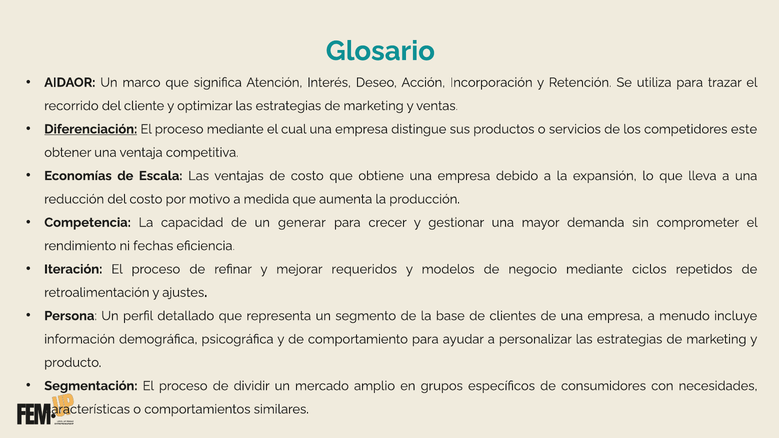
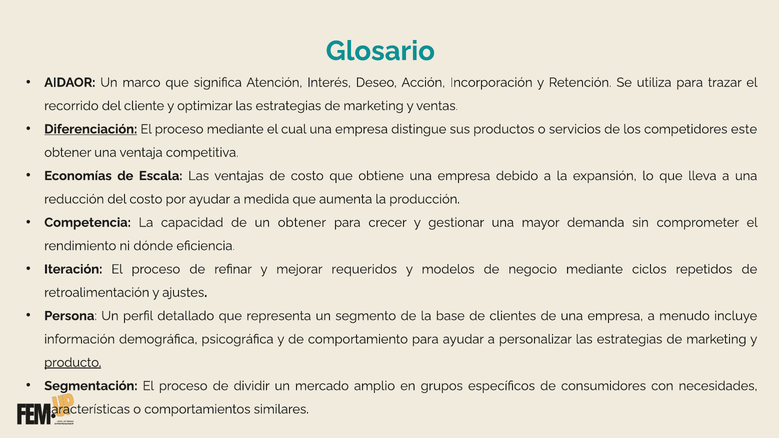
por motivo: motivo -> ayudar (210, 199)
un generar: generar -> obtener (302, 223)
fechas: fechas -> dónde (153, 246)
producto underline: none -> present (73, 363)
